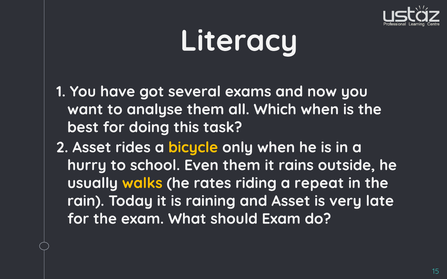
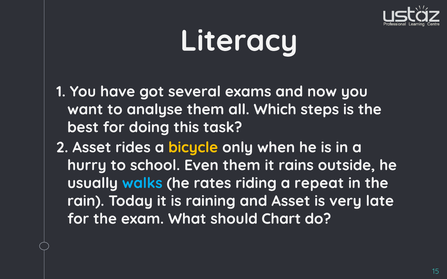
Which when: when -> steps (320, 110)
walks colour: yellow -> light blue (142, 183)
should Exam: Exam -> Chart (281, 219)
